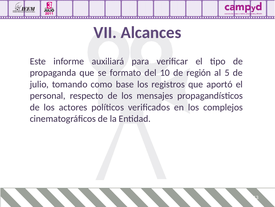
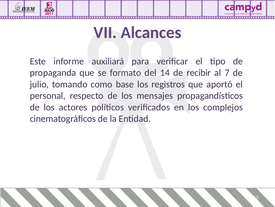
10: 10 -> 14 (165, 73)
región: región -> recibir (199, 73)
5: 5 -> 7 (227, 73)
